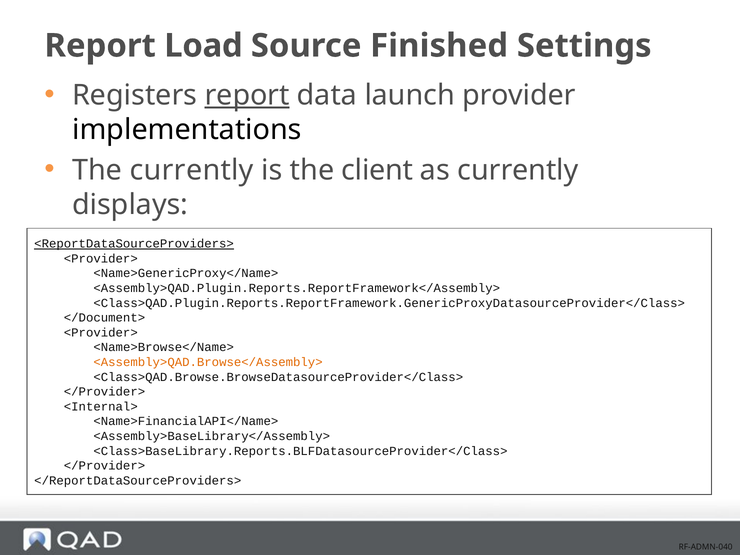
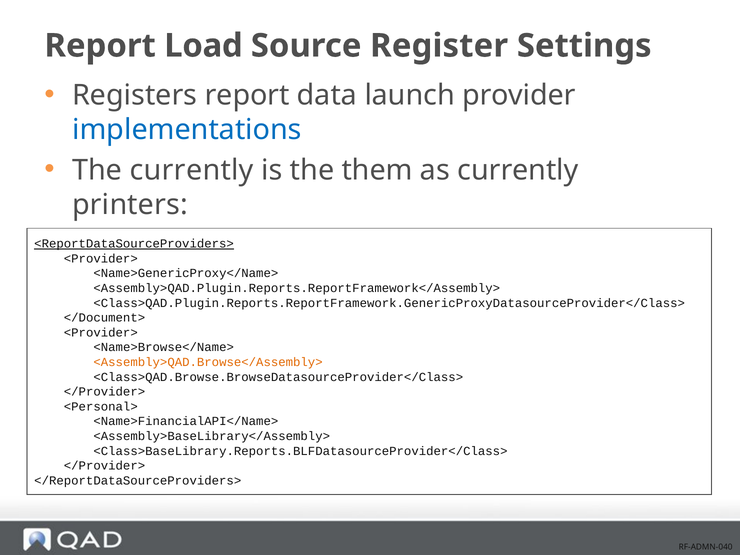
Finished: Finished -> Register (439, 46)
report underline: present -> none (247, 95)
implementations colour: black -> blue (187, 130)
client: client -> them (377, 170)
displays: displays -> printers (130, 205)
<Internal>: <Internal> -> <Personal> (101, 407)
